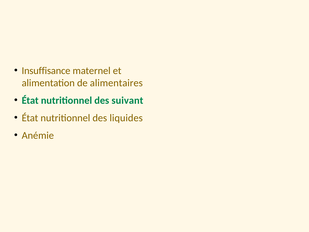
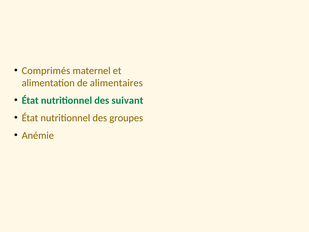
Insuffisance: Insuffisance -> Comprimés (46, 71)
liquides: liquides -> groupes (126, 118)
